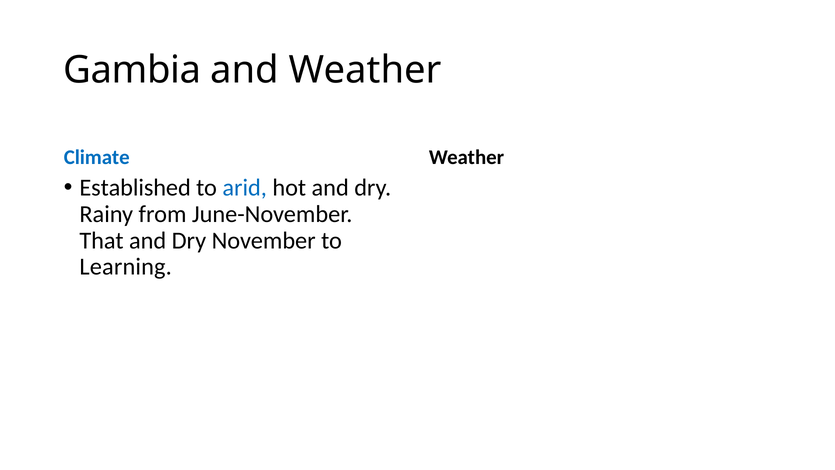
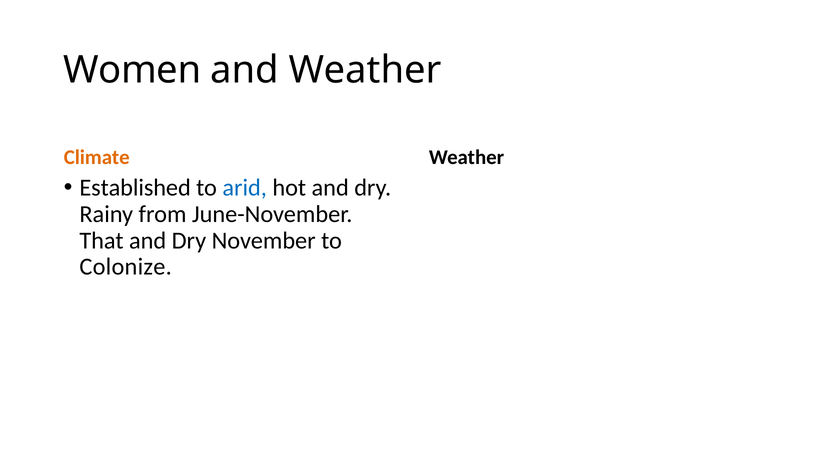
Gambia: Gambia -> Women (132, 70)
Climate colour: blue -> orange (97, 157)
Learning: Learning -> Colonize (126, 267)
